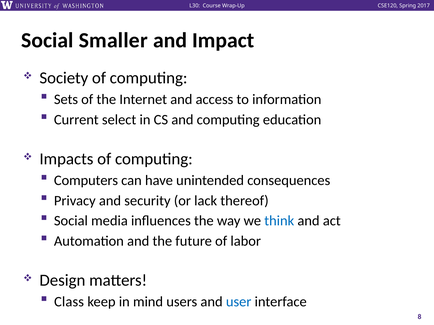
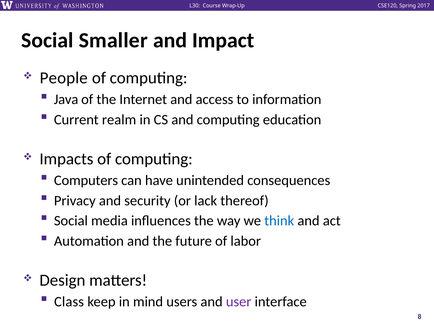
Society: Society -> People (64, 78)
Sets: Sets -> Java (66, 100)
select: select -> realm (119, 120)
user colour: blue -> purple (239, 302)
